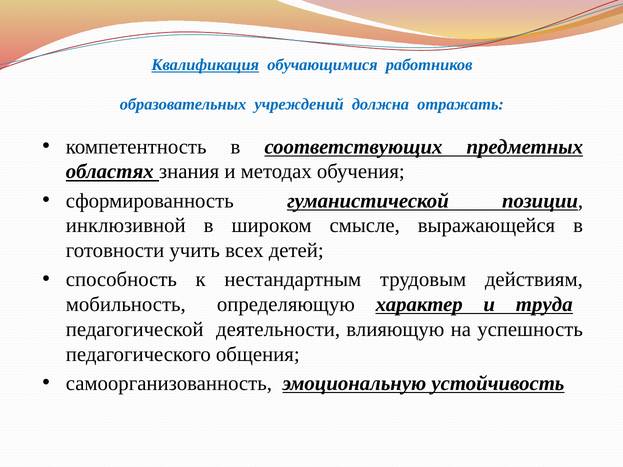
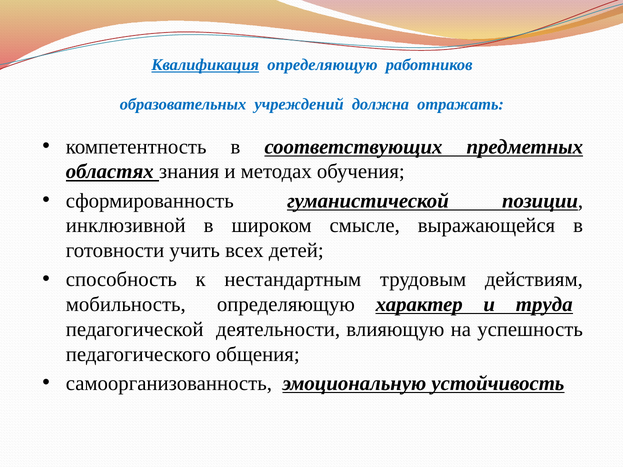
Квалификация обучающимися: обучающимися -> определяющую (322, 65)
